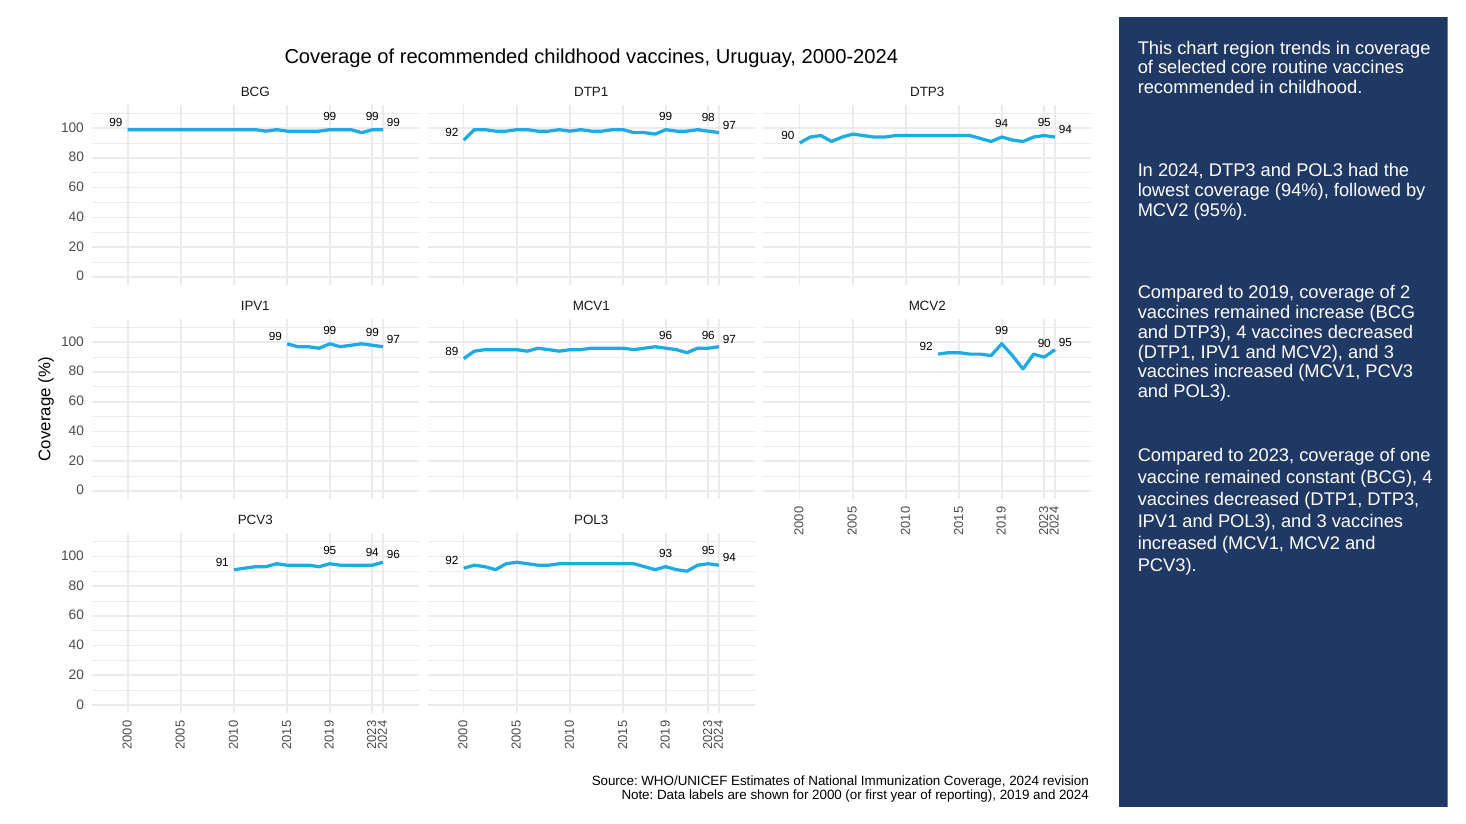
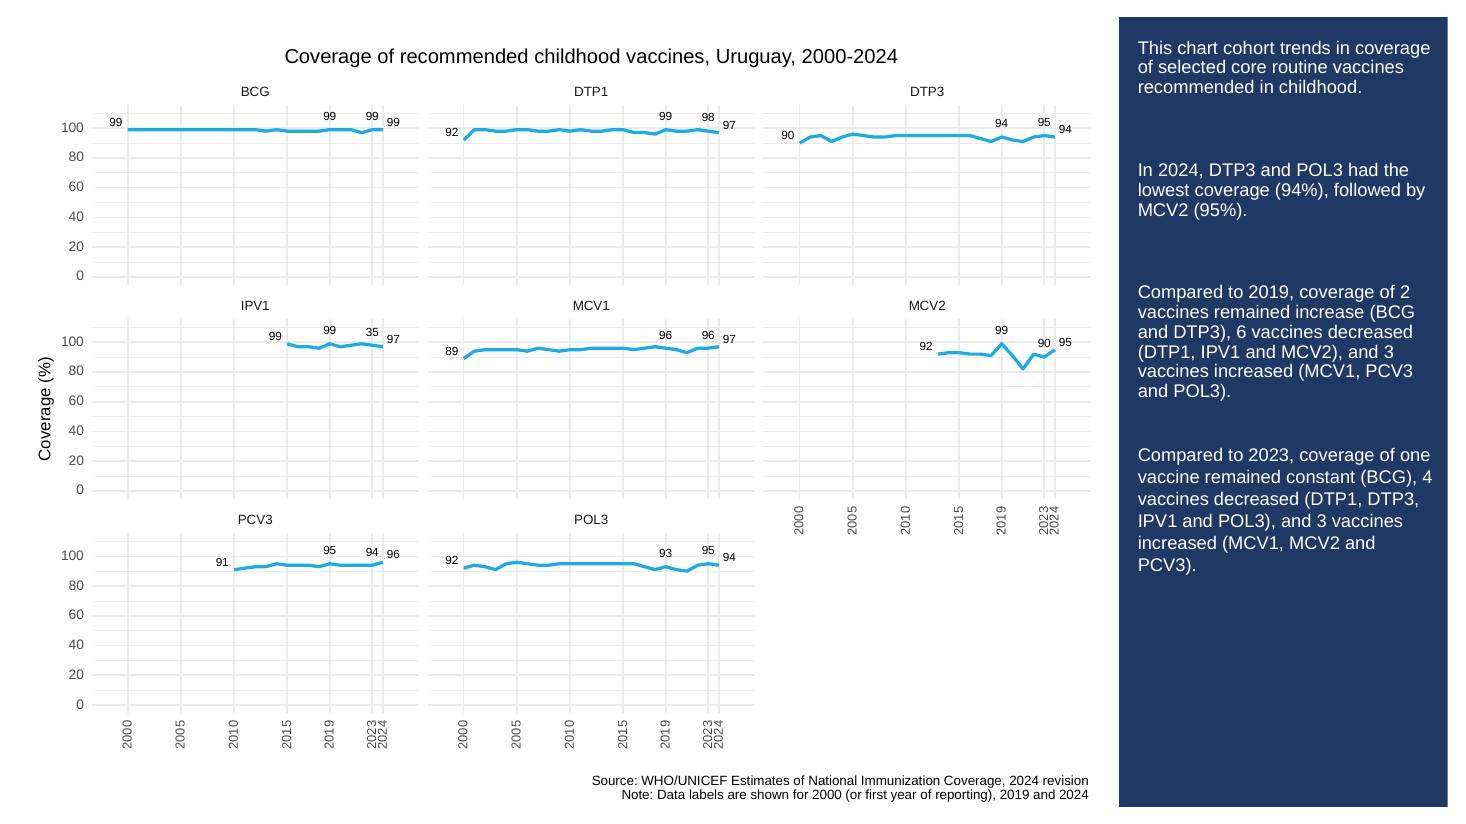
region: region -> cohort (1249, 48)
DTP3 4: 4 -> 6 (1241, 333)
99: 99 -> 35 (372, 332)
